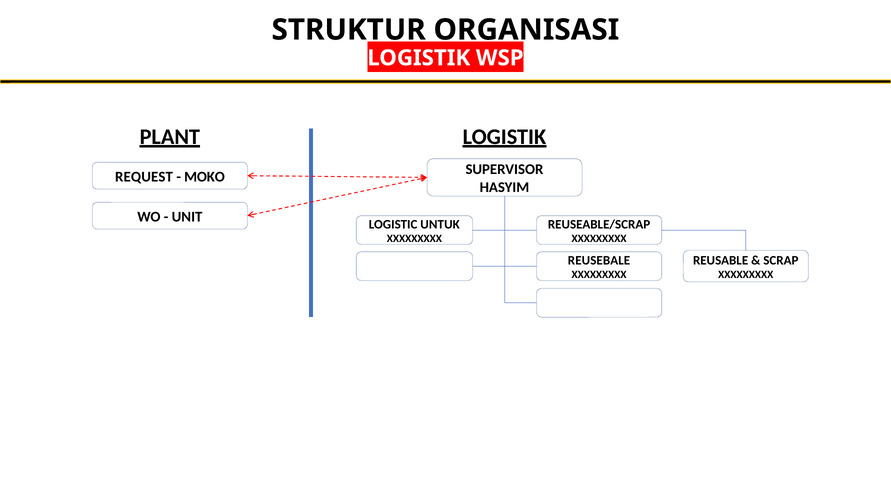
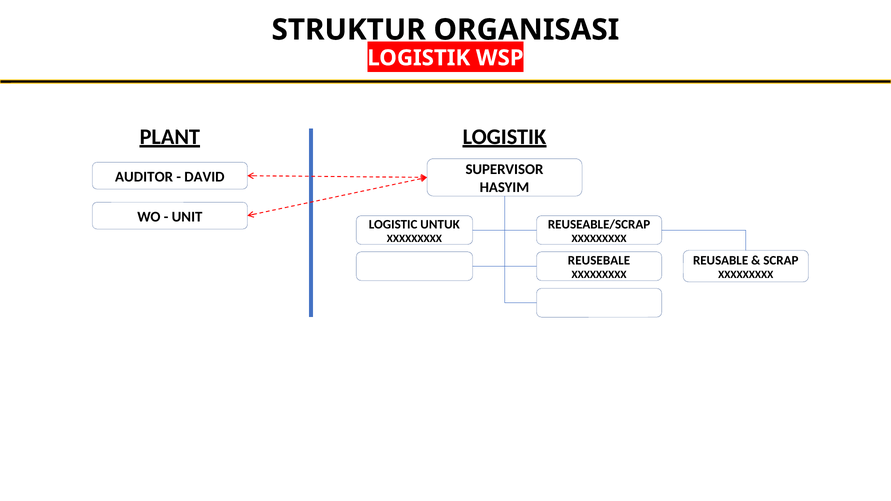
REQUEST: REQUEST -> AUDITOR (144, 177)
MOKO: MOKO -> DAVID (204, 177)
